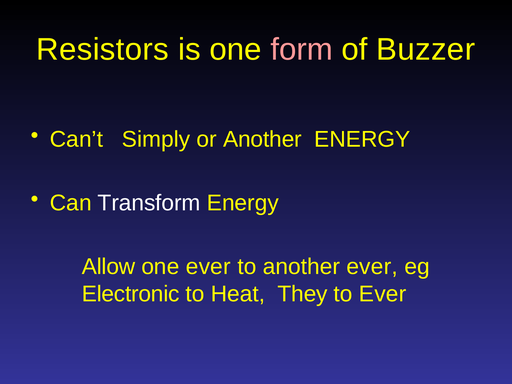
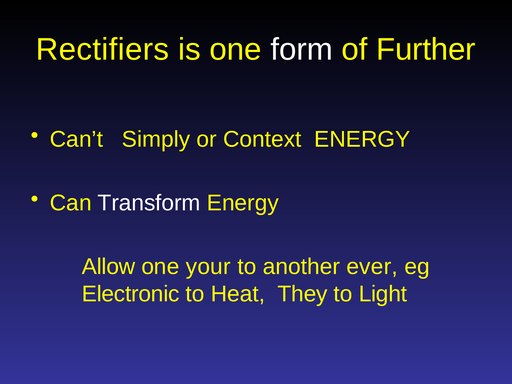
Resistors: Resistors -> Rectifiers (103, 50)
form colour: pink -> white (302, 50)
Buzzer: Buzzer -> Further (426, 50)
or Another: Another -> Context (262, 139)
one ever: ever -> your (208, 267)
to Ever: Ever -> Light (383, 294)
